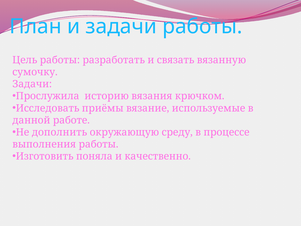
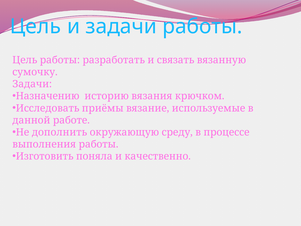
План: План -> Цель (35, 27)
Прослужила: Прослужила -> Назначению (48, 96)
